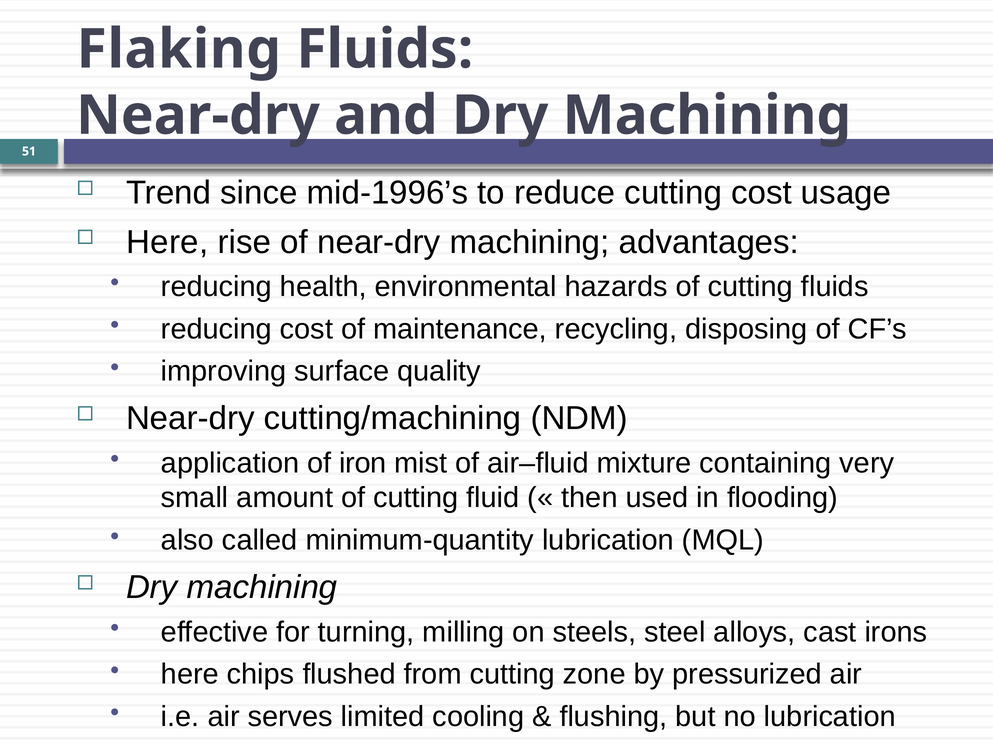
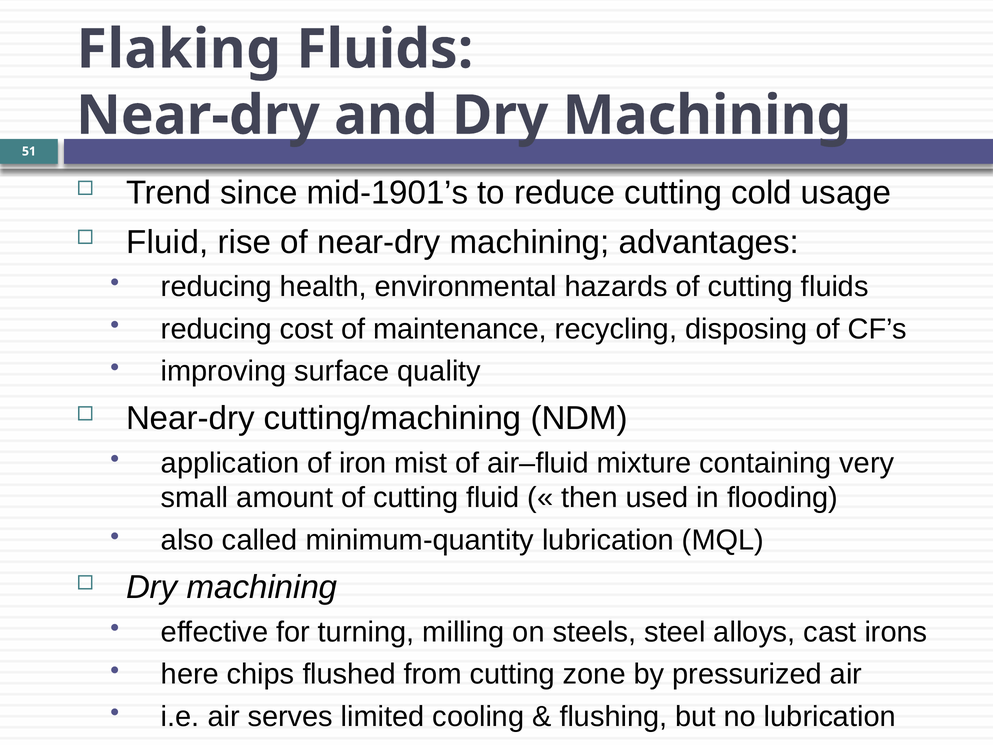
mid-1996’s: mid-1996’s -> mid-1901’s (388, 193)
cutting cost: cost -> cold (762, 193)
Here: Here -> Fluid (167, 242)
